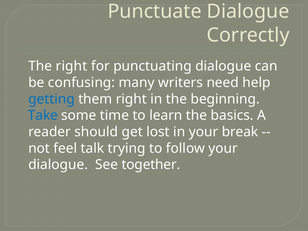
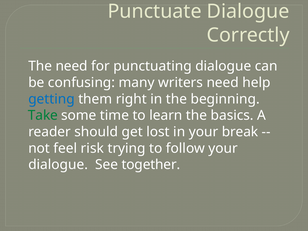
The right: right -> need (72, 66)
Take colour: blue -> green (43, 115)
talk: talk -> risk (92, 148)
